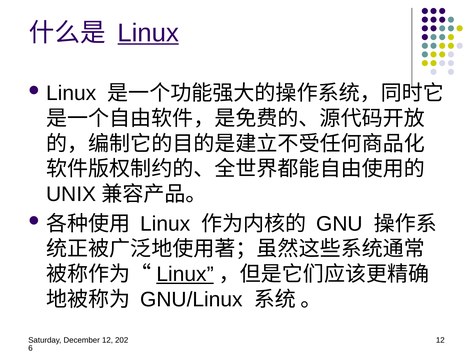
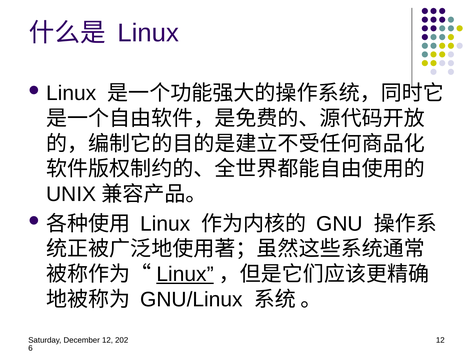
Linux underline: present -> none (148, 33)
